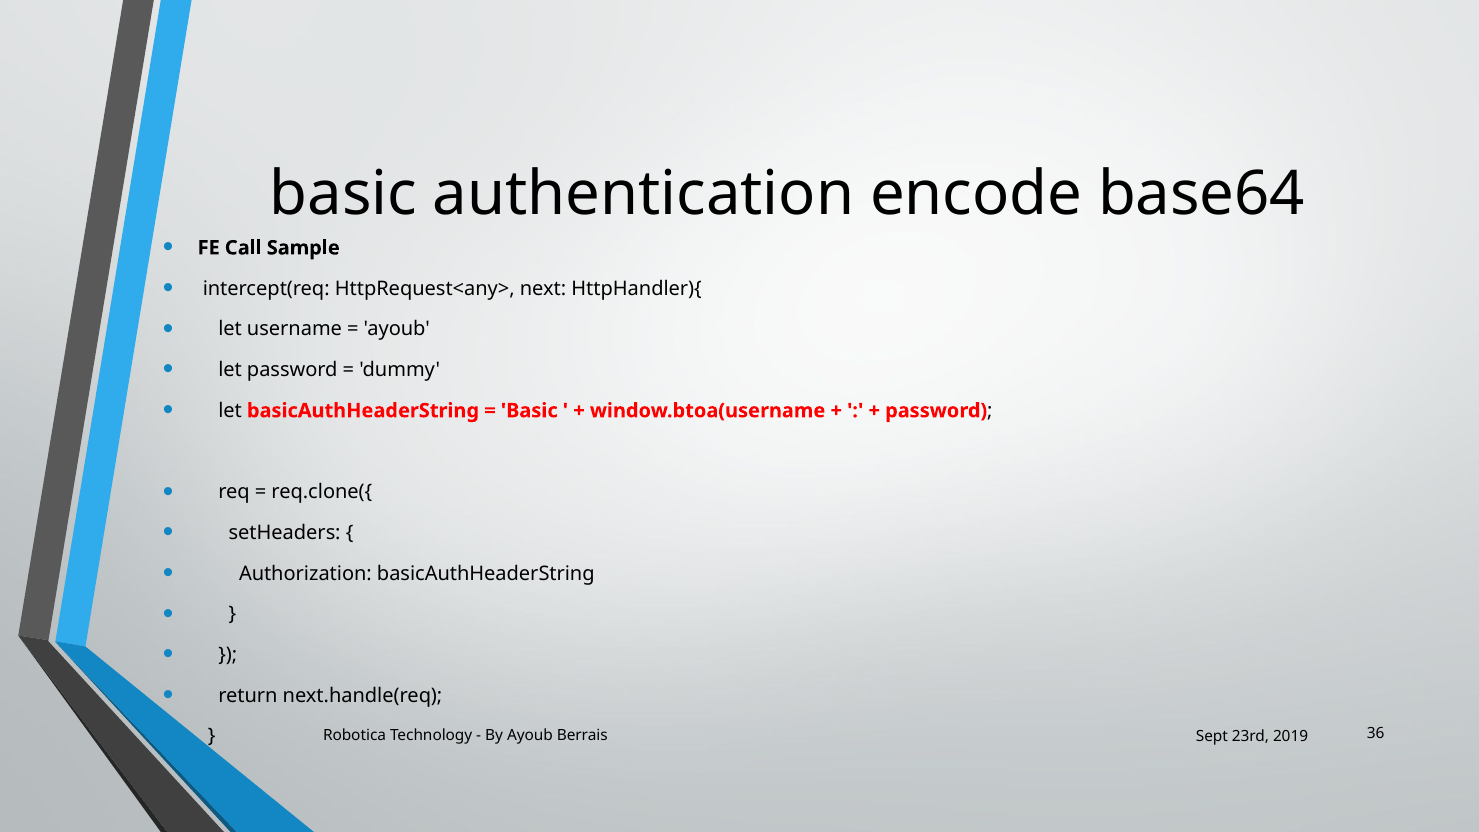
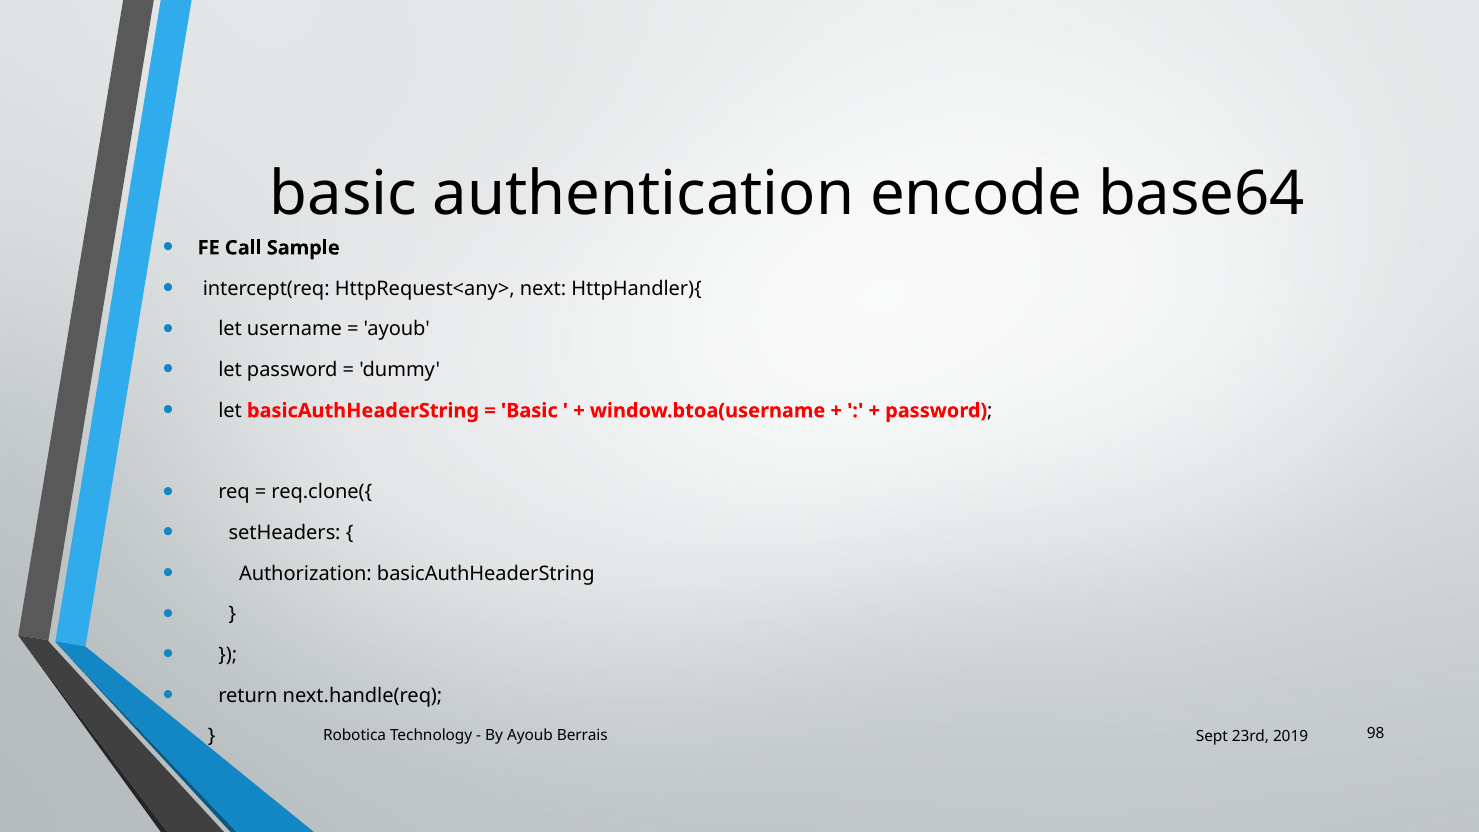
36: 36 -> 98 (1376, 734)
